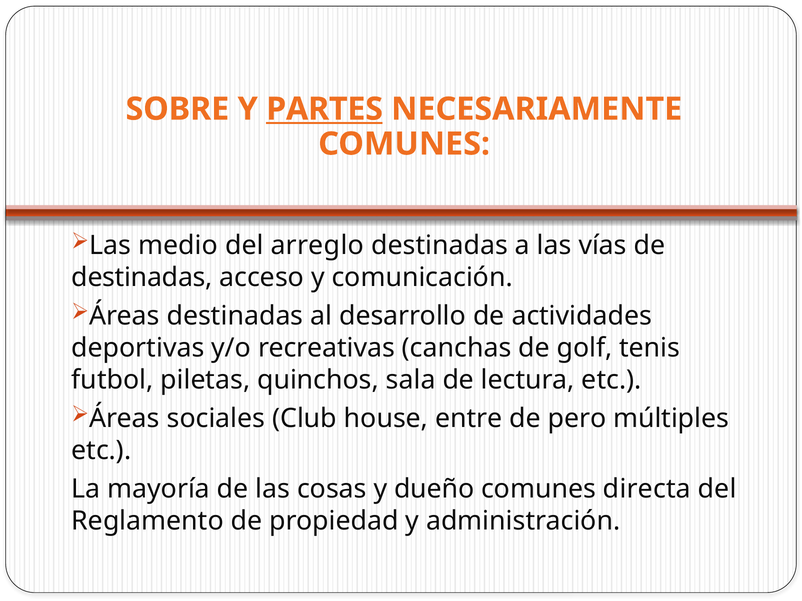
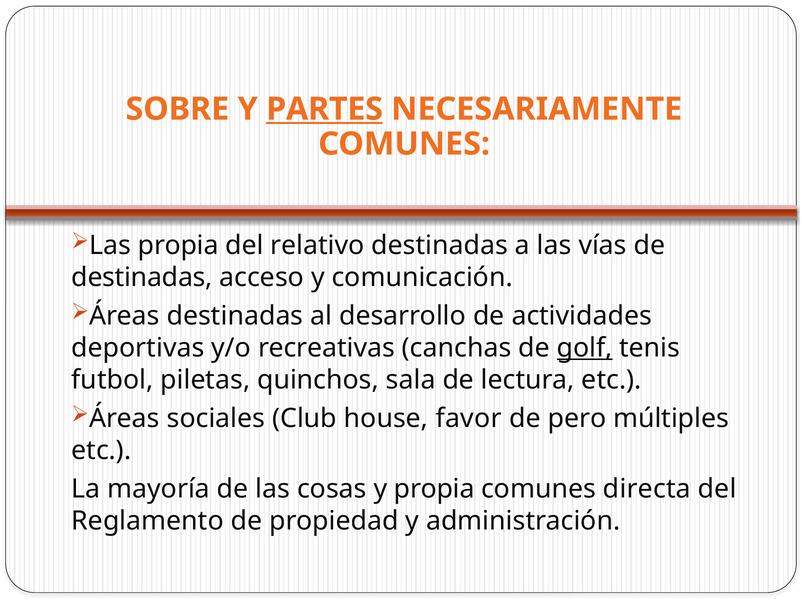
Las medio: medio -> propia (178, 245)
arreglo: arreglo -> relativo (317, 245)
golf underline: none -> present (585, 348)
entre: entre -> favor (469, 419)
y dueño: dueño -> propia (434, 489)
